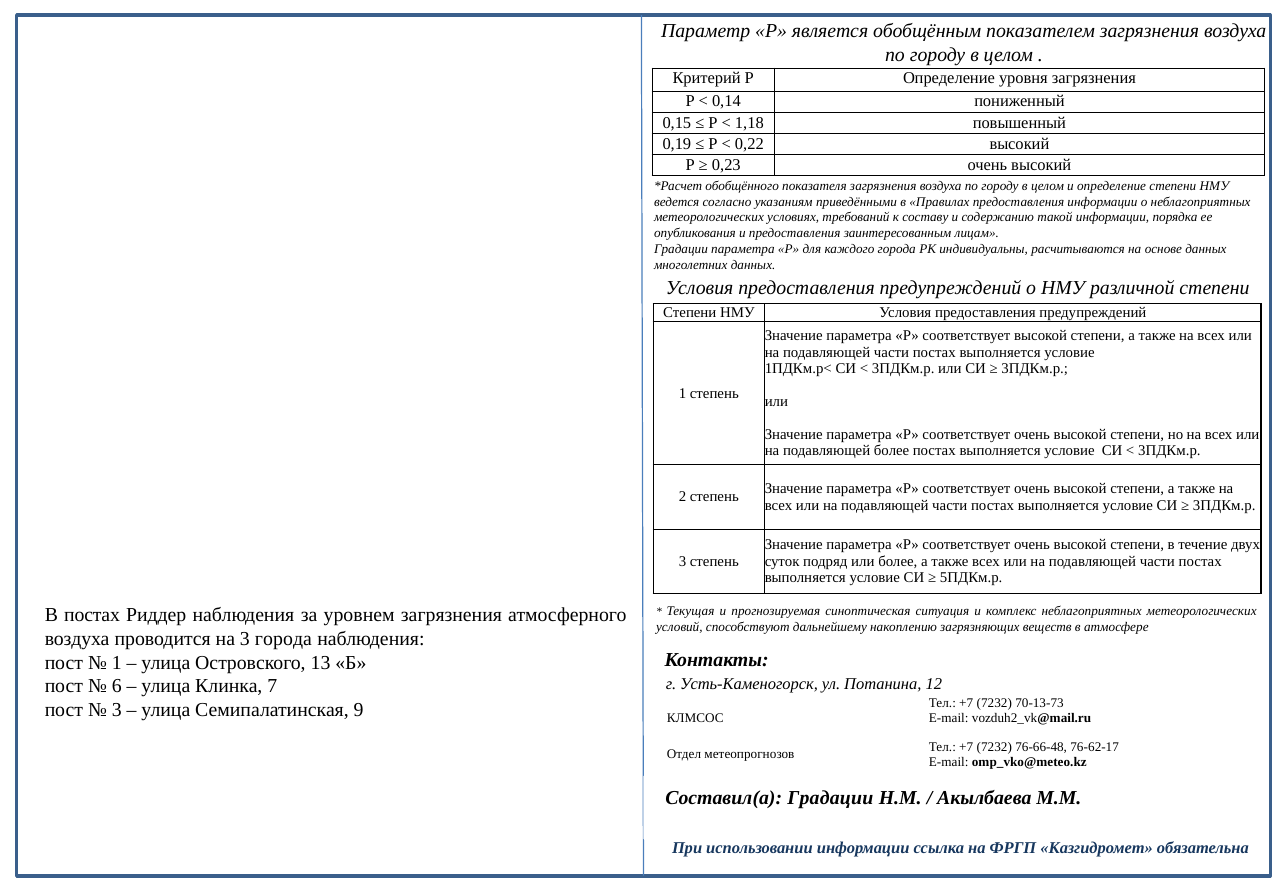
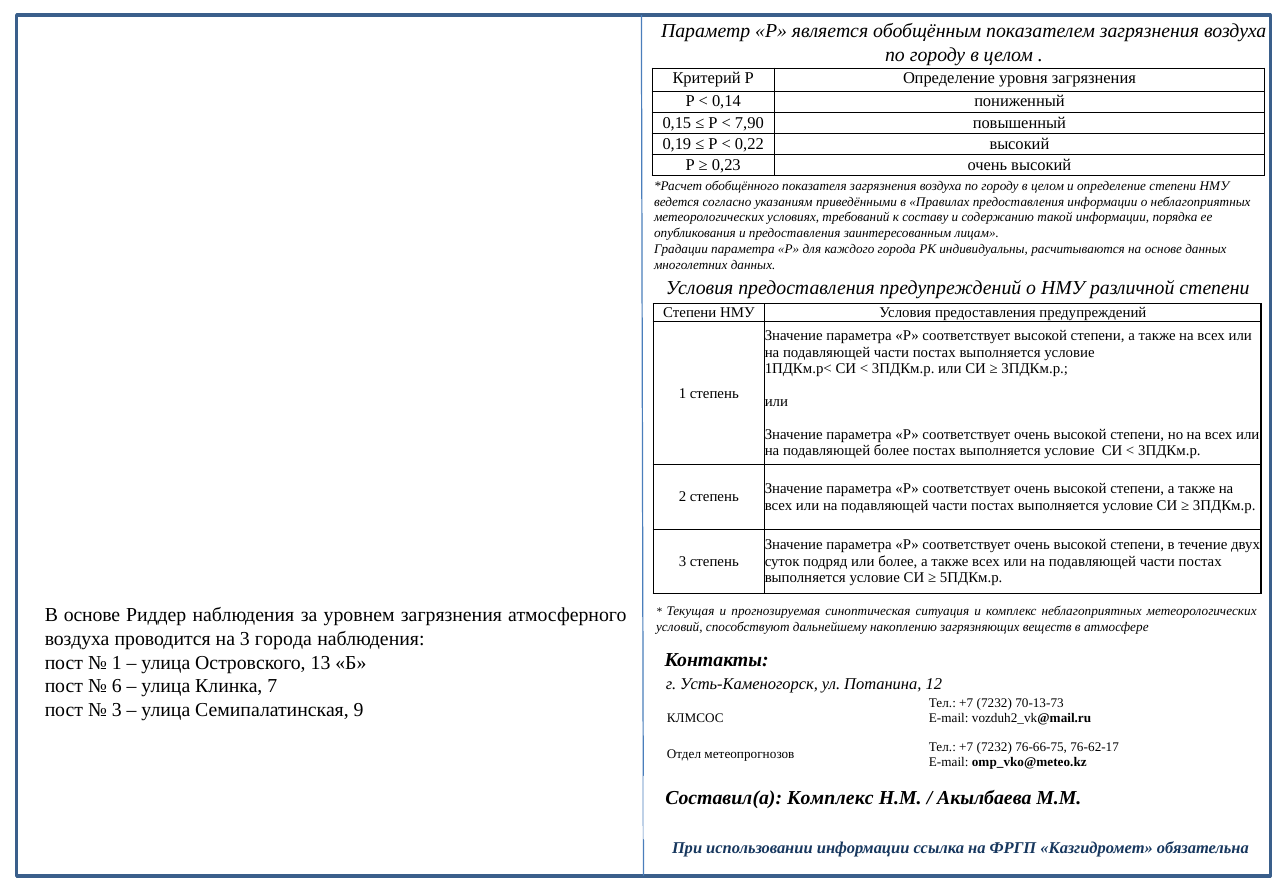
1,18: 1,18 -> 7,90 (749, 123)
В постах: постах -> основе (92, 615)
76-66-48: 76-66-48 -> 76-66-75 (1041, 747)
Составил(а Градации: Градации -> Комплекс (830, 798)
